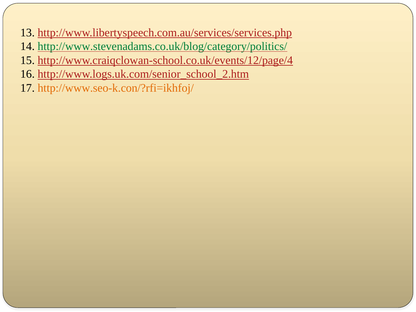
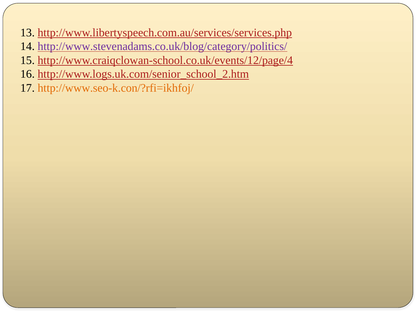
http://www.stevenadams.co.uk/blog/category/politics/ colour: green -> purple (162, 46)
